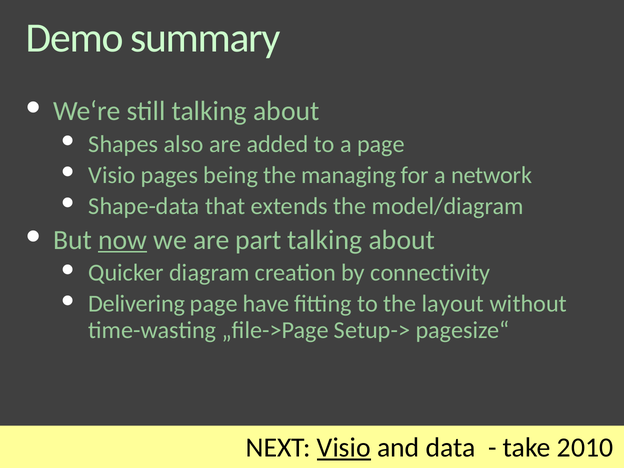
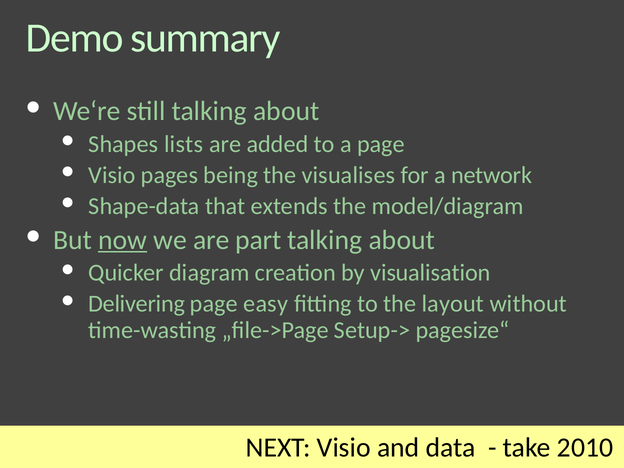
also: also -> lists (184, 144)
managing: managing -> visualises (348, 175)
connectivity: connectivity -> visualisation (430, 273)
have: have -> easy (266, 304)
Visio underline: present -> none (344, 448)
